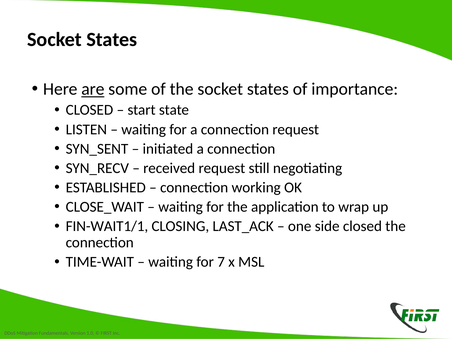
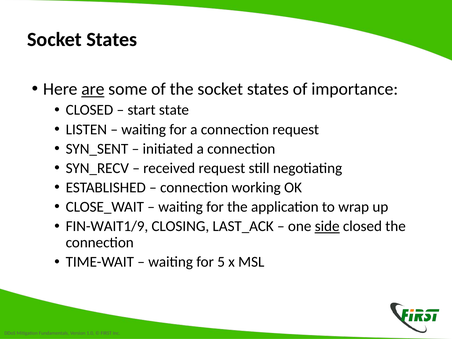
FIN-WAIT1/1: FIN-WAIT1/1 -> FIN-WAIT1/9 (107, 226)
side underline: none -> present (327, 226)
7: 7 -> 5 (221, 262)
